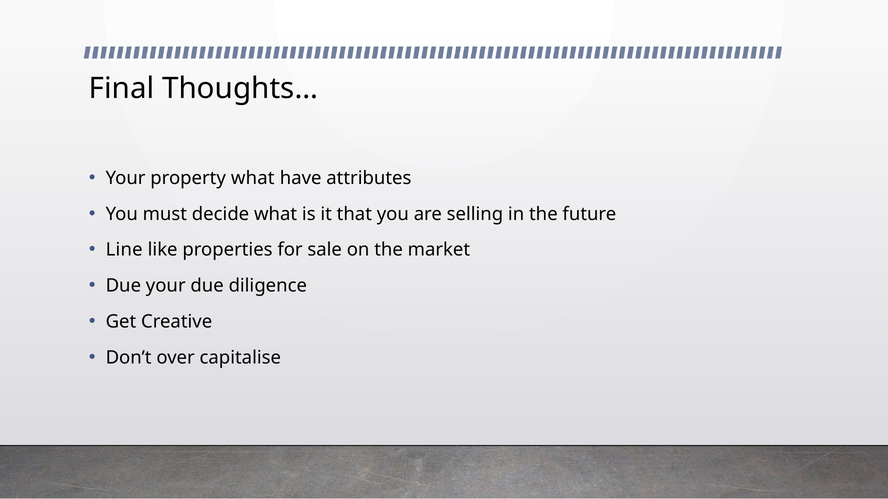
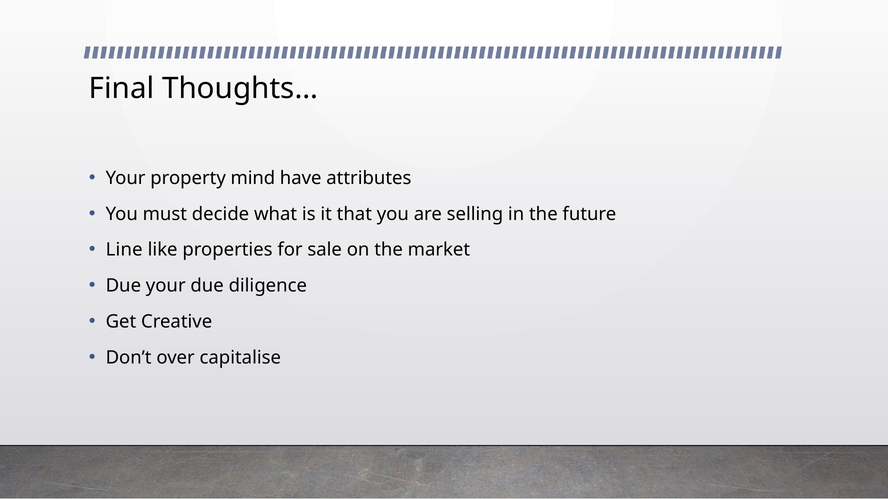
property what: what -> mind (253, 178)
